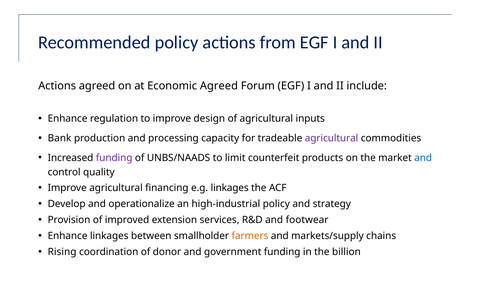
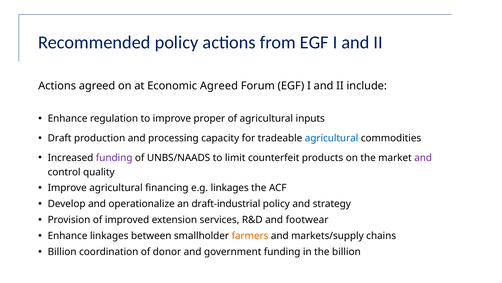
design: design -> proper (209, 118)
Bank: Bank -> Draft (60, 138)
agricultural colour: purple -> blue (332, 138)
and colour: blue -> purple (423, 157)
high-industrial: high-industrial -> draft-industrial (226, 204)
Rising: Rising -> Billion (62, 251)
